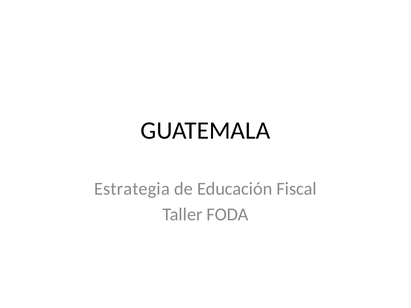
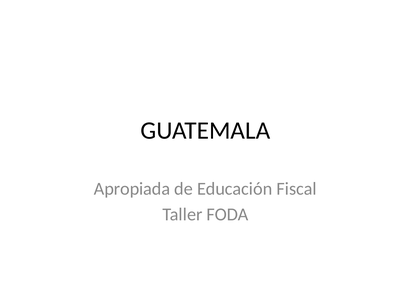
Estrategia: Estrategia -> Apropiada (132, 189)
